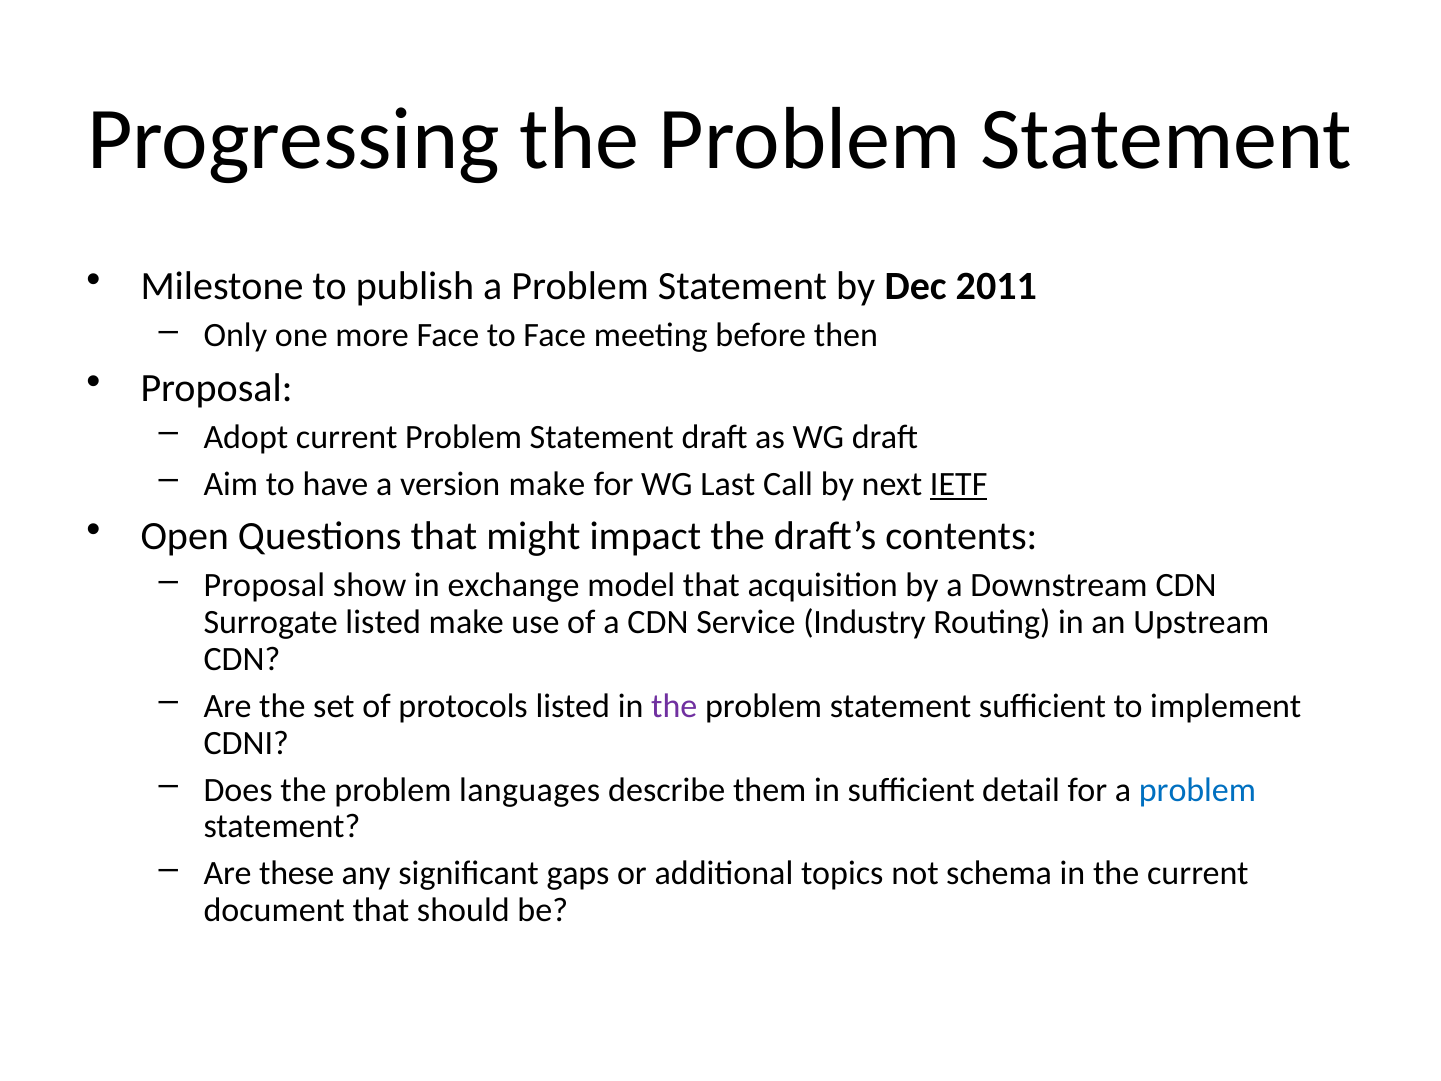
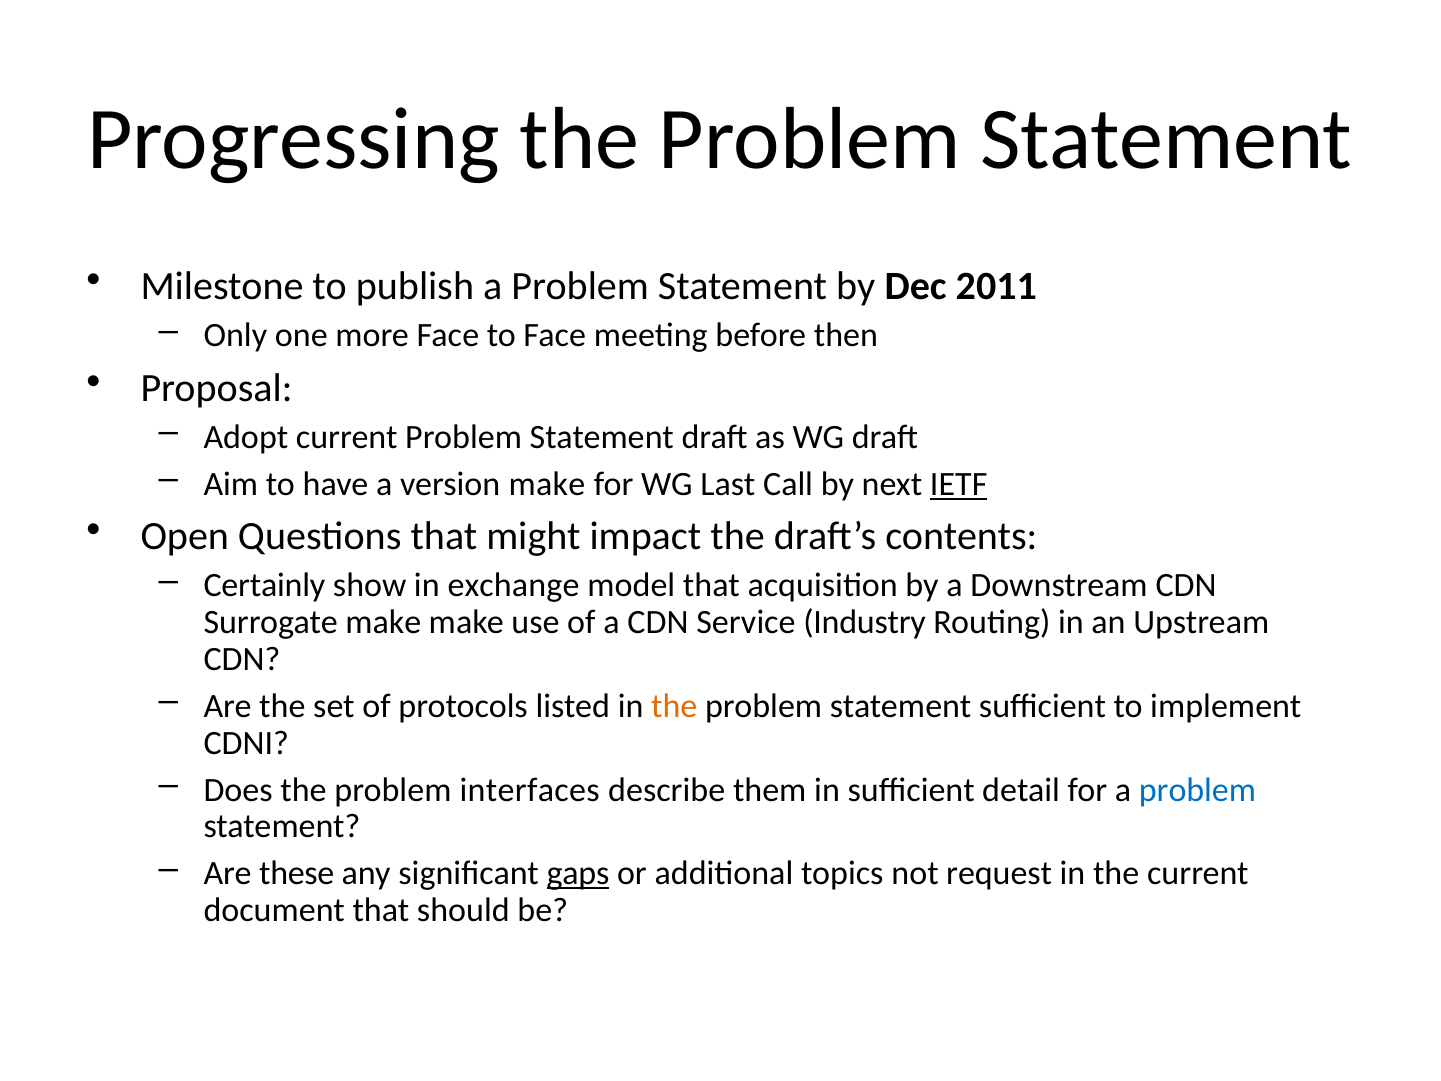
Proposal: Proposal -> Certainly (264, 586)
Surrogate listed: listed -> make (383, 622)
the colour: purple -> orange (674, 706)
languages: languages -> interfaces (530, 790)
gaps underline: none -> present (578, 873)
schema: schema -> request (999, 873)
